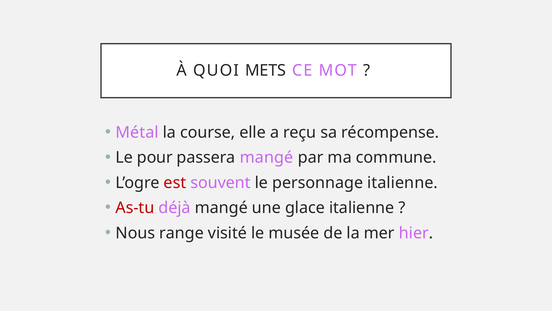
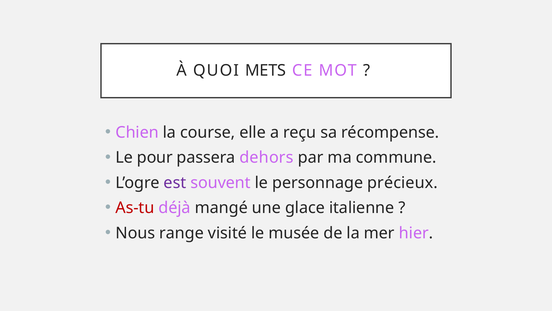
Métal: Métal -> Chien (137, 132)
passera mangé: mangé -> dehors (267, 157)
est colour: red -> purple (175, 182)
personnage italienne: italienne -> précieux (403, 182)
